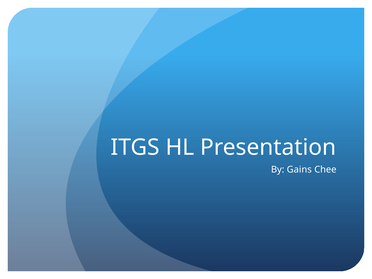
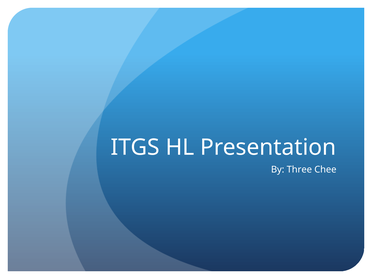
Gains: Gains -> Three (299, 169)
